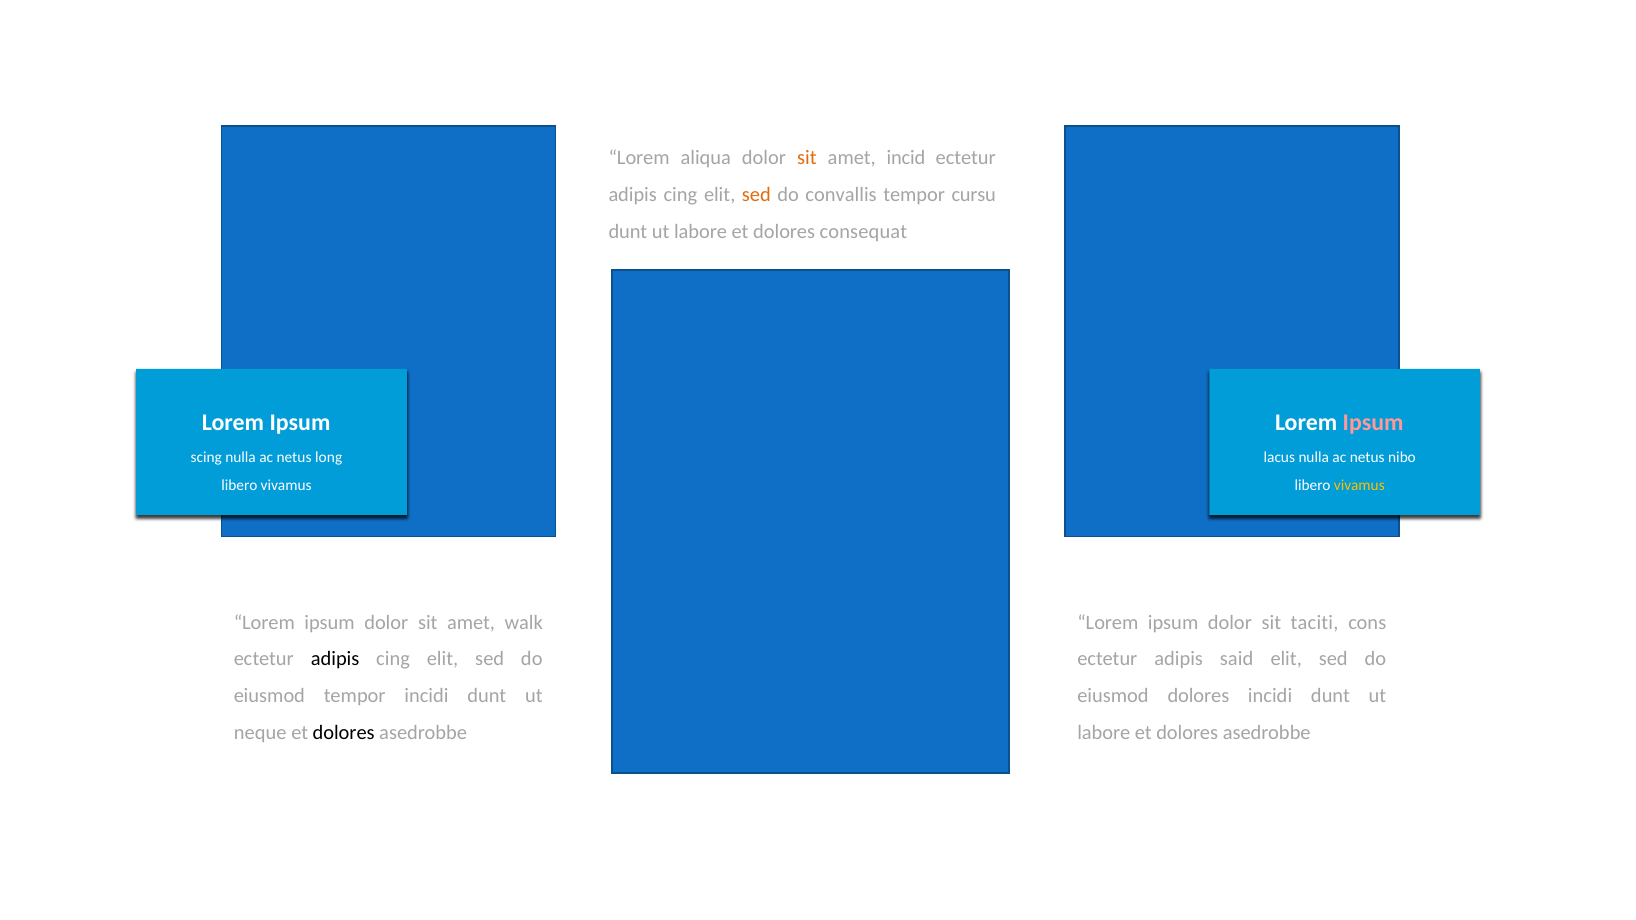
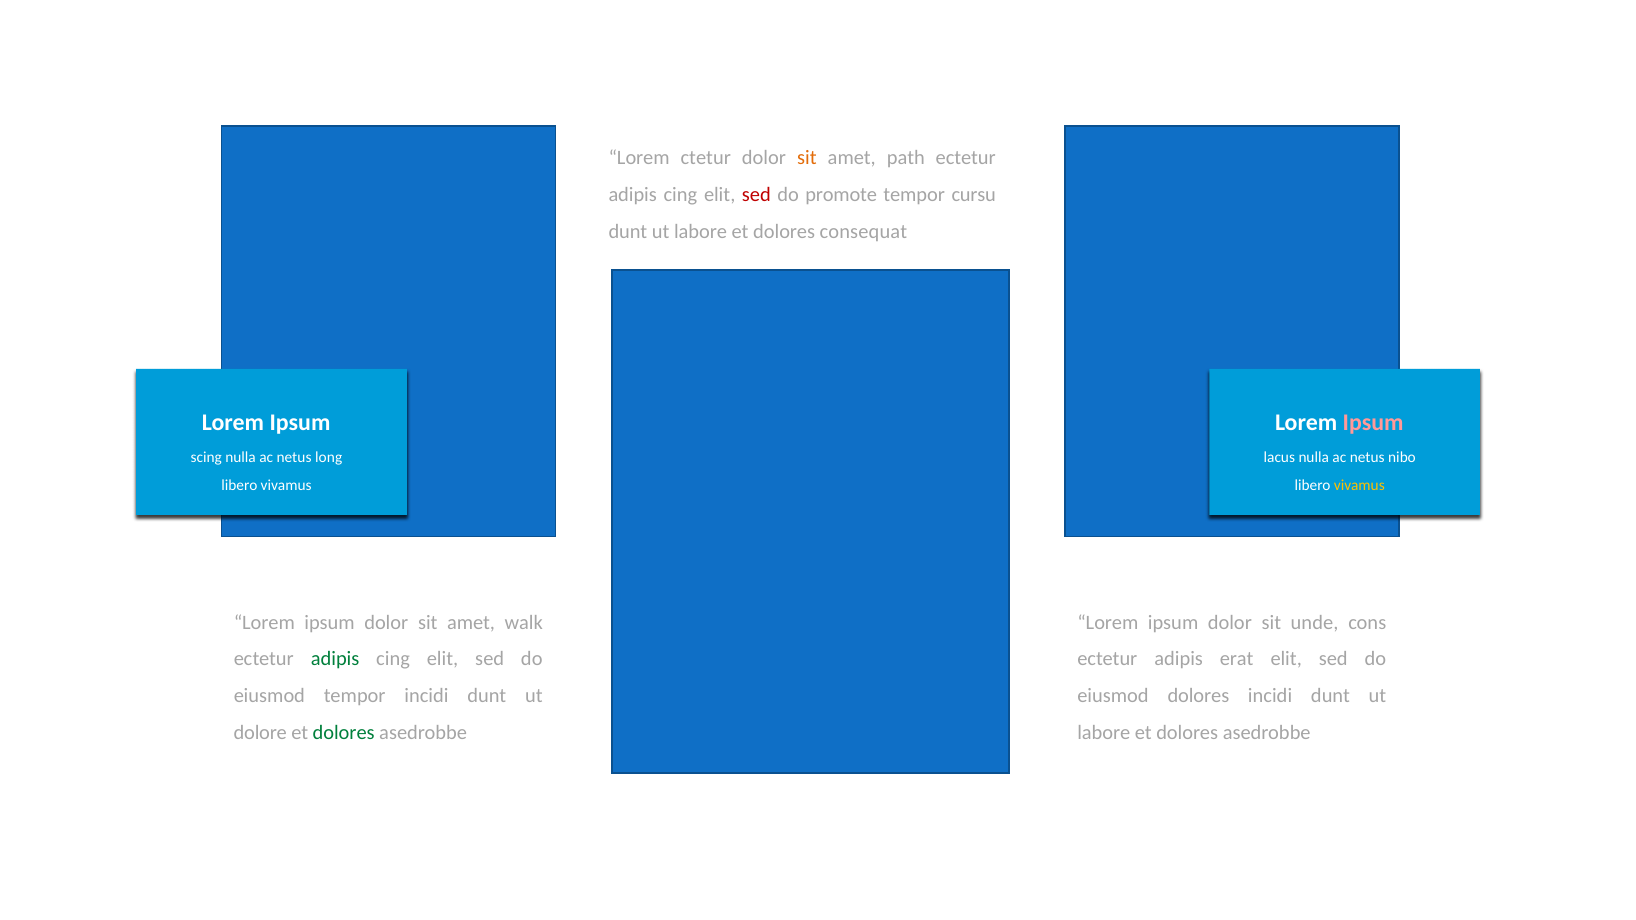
aliqua: aliqua -> ctetur (706, 158)
incid: incid -> path (906, 158)
sed colour: orange -> red (756, 195)
convallis: convallis -> promote (841, 195)
taciti: taciti -> unde (1315, 623)
adipis colour: black -> green (335, 659)
said: said -> erat (1237, 659)
neque: neque -> dolore (260, 733)
dolores colour: black -> green (344, 733)
